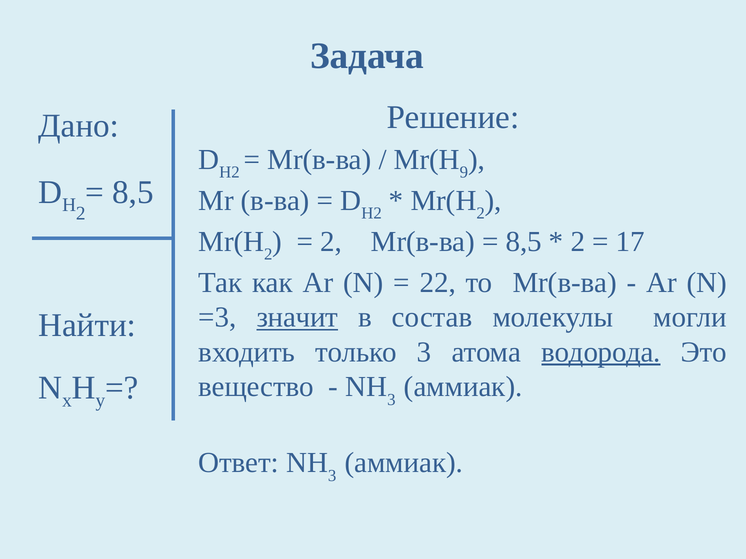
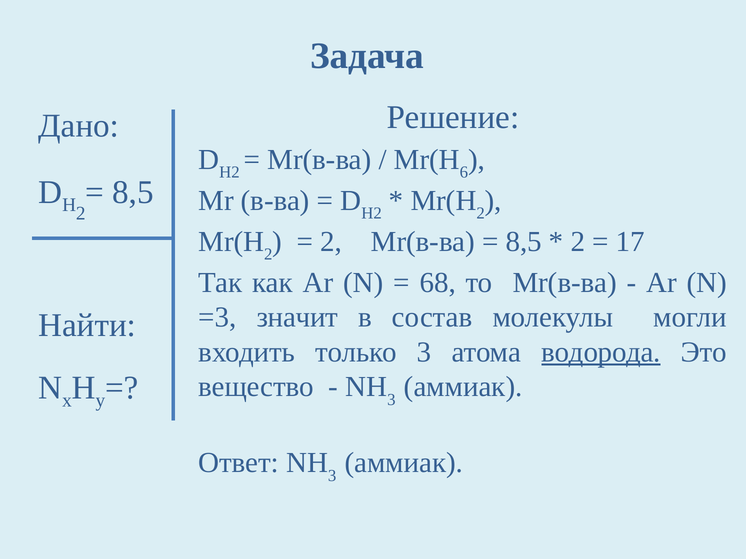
9: 9 -> 6 (464, 172)
22: 22 -> 68 (438, 283)
значит underline: present -> none (297, 318)
